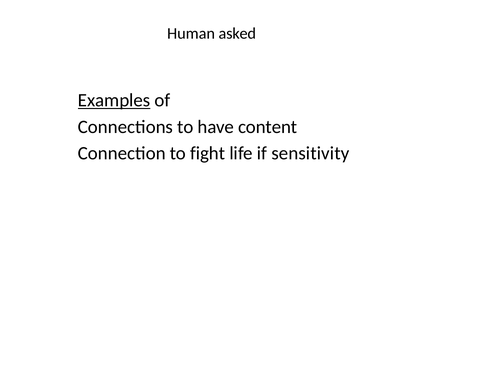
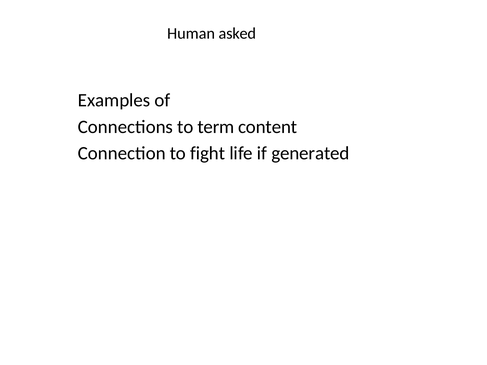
Examples underline: present -> none (114, 100)
have: have -> term (216, 127)
sensitivity: sensitivity -> generated (310, 153)
